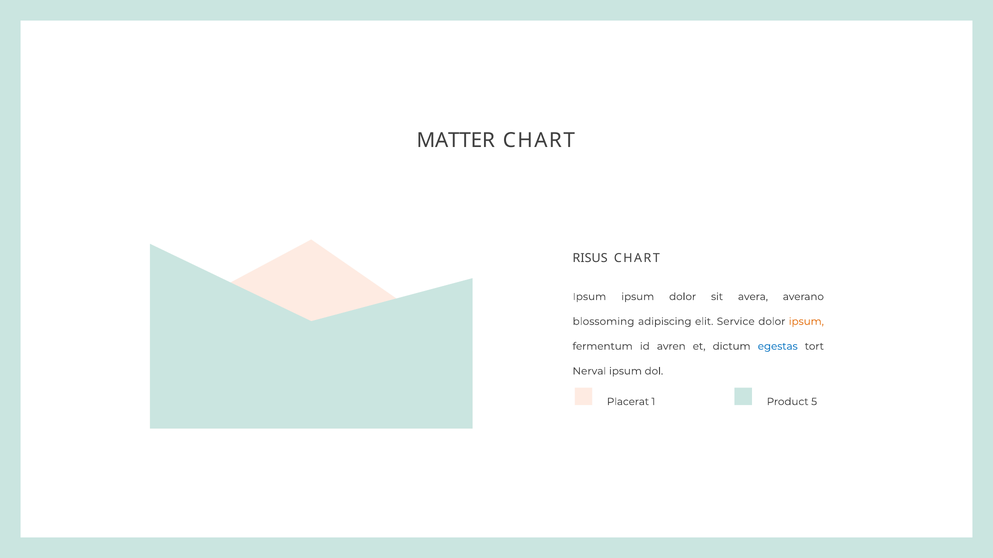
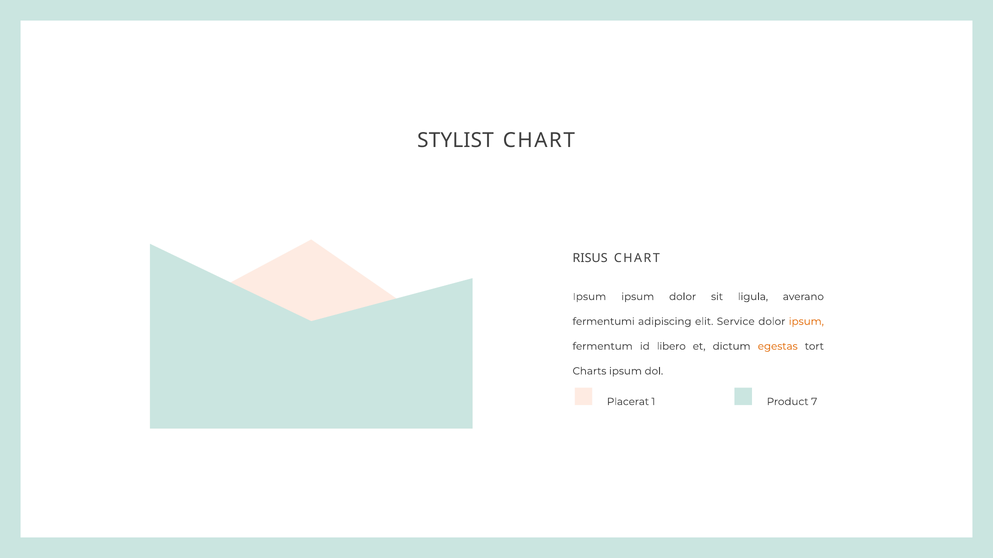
MATTER: MATTER -> STYLIST (456, 141)
avera: avera -> ligula (753, 297)
blossoming: blossoming -> fermentumi (604, 322)
avren: avren -> libero (671, 347)
egestas colour: blue -> orange (778, 347)
Nerval: Nerval -> Charts (589, 371)
5: 5 -> 7 (814, 402)
